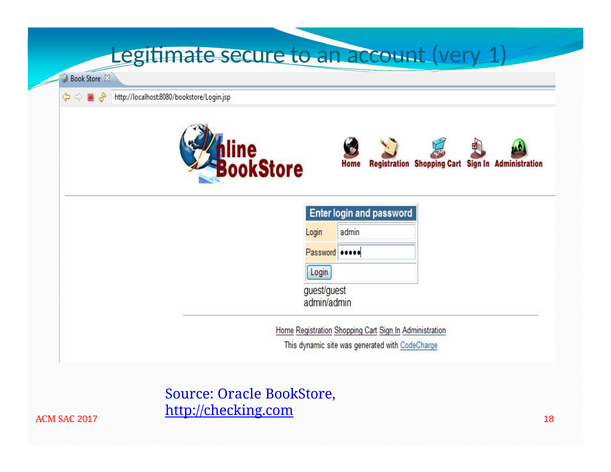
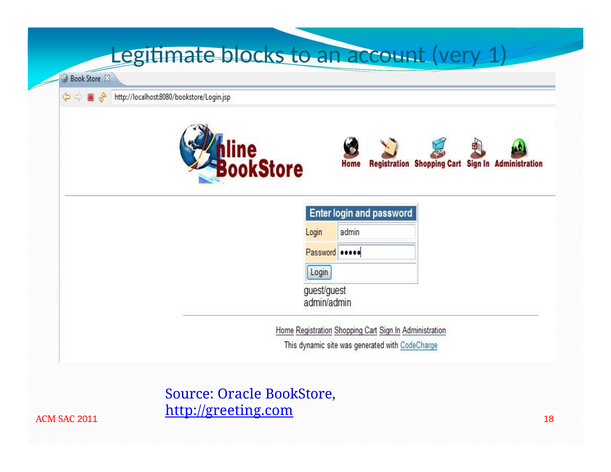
secure: secure -> blocks (253, 55)
http://checking.com: http://checking.com -> http://greeting.com (229, 411)
2017: 2017 -> 2011 (87, 419)
